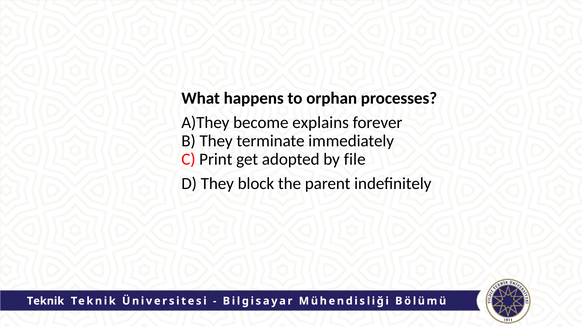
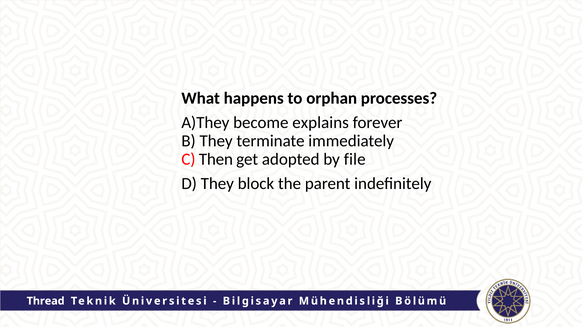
Print: Print -> Then (216, 159)
Teknik: Teknik -> Thread (46, 301)
